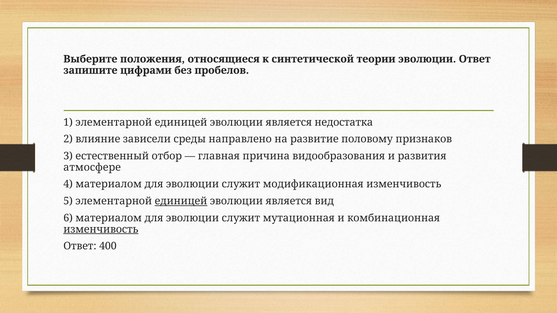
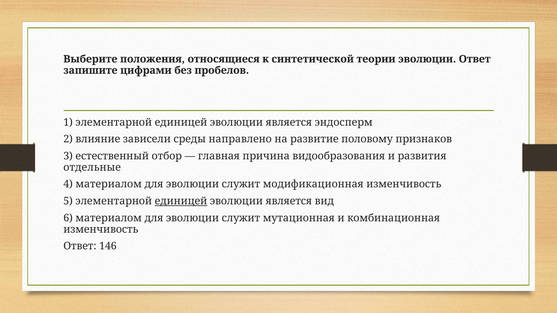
недостатка: недостатка -> эндосперм (344, 122)
атмосфере: атмосфере -> отдельные (92, 167)
изменчивость underline: present -> none (101, 229)
400: 400 -> 146 (108, 246)
